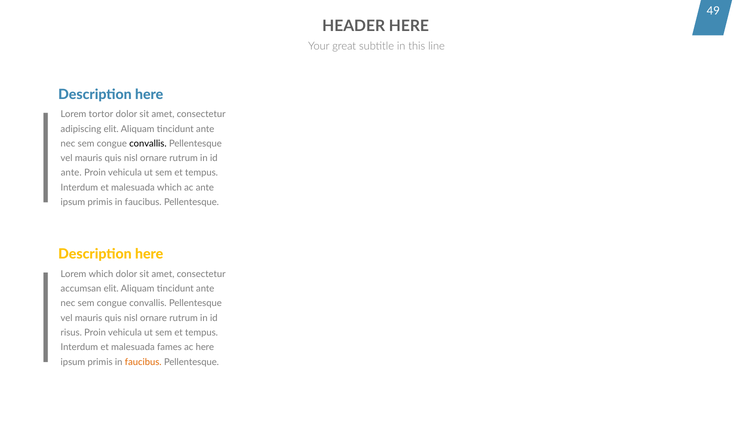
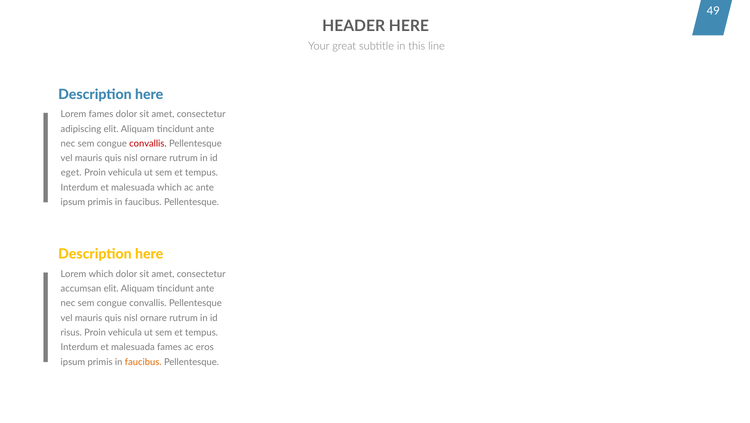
Lorem tortor: tortor -> fames (101, 114)
convallis colour: black -> red (148, 144)
ante: ante -> eget (71, 173)
ac here: here -> eros (205, 347)
